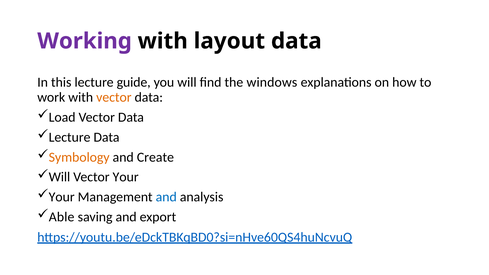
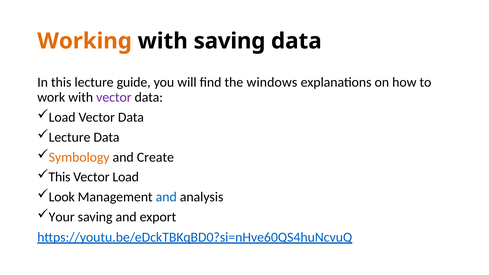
Working colour: purple -> orange (85, 41)
with layout: layout -> saving (230, 41)
vector colour: orange -> purple (114, 97)
Will: Will -> This (59, 177)
Vector Your: Your -> Load (126, 177)
Your: Your -> Look (62, 197)
Able: Able -> Your (62, 217)
